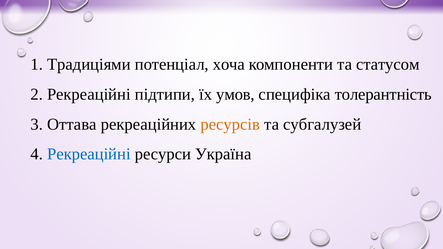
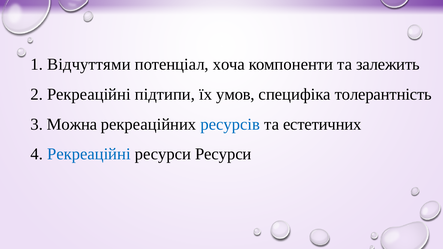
Традиціями: Традиціями -> Відчуттями (89, 65)
статусом: статусом -> залежить (388, 65)
Оттава: Оттава -> Можна (72, 124)
ресурсів colour: orange -> blue (230, 124)
субгалузей: субгалузей -> естетичних (322, 124)
ресурси Україна: Україна -> Ресурси (223, 154)
